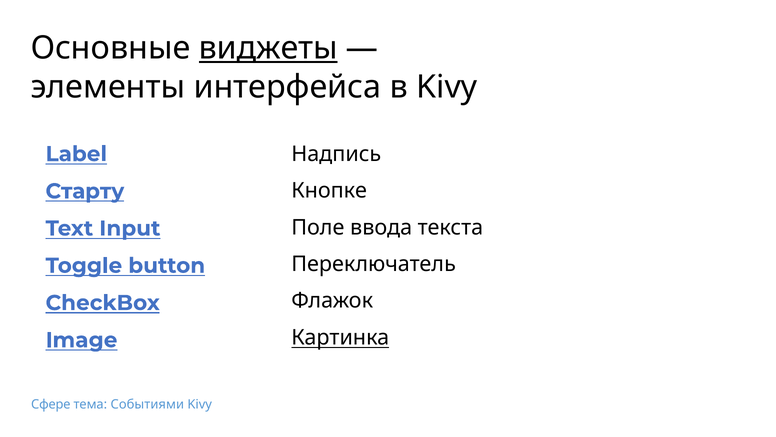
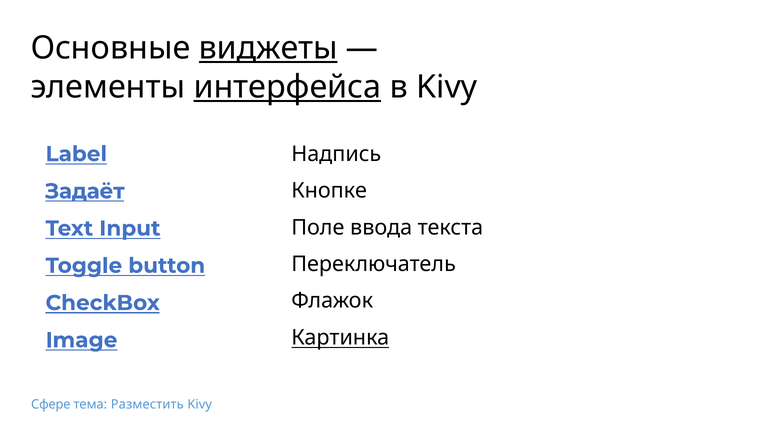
интерфейса underline: none -> present (287, 87)
Старту: Старту -> Задаёт (85, 191)
Событиями: Событиями -> Разместить (147, 404)
